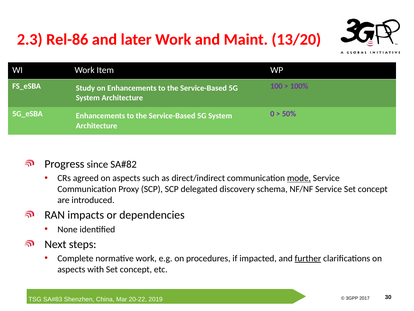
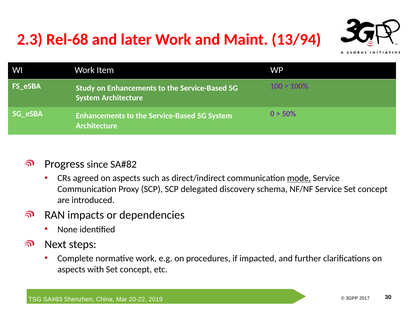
Rel-86: Rel-86 -> Rel-68 (67, 39)
13/20: 13/20 -> 13/94 (296, 39)
further underline: present -> none (308, 258)
